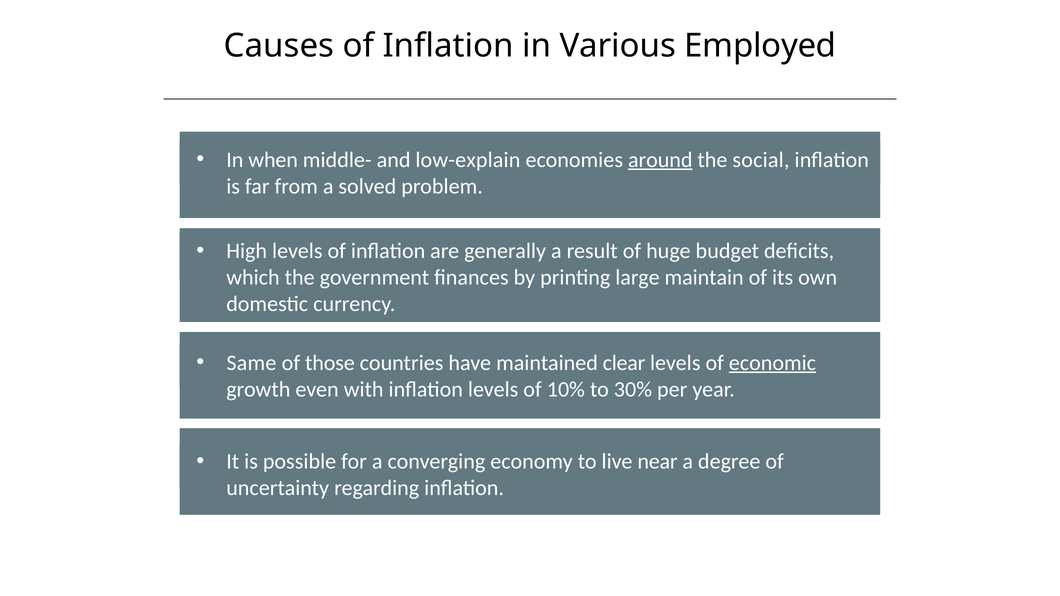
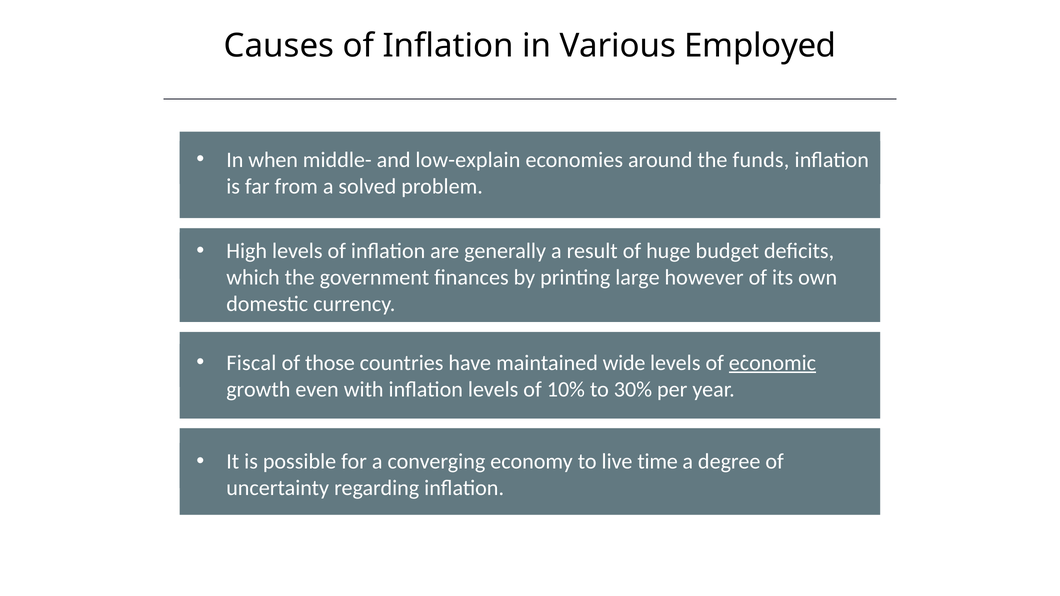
around underline: present -> none (660, 160)
social: social -> funds (761, 160)
maintain: maintain -> however (704, 278)
Same: Same -> Fiscal (251, 363)
clear: clear -> wide (624, 363)
near: near -> time (658, 462)
